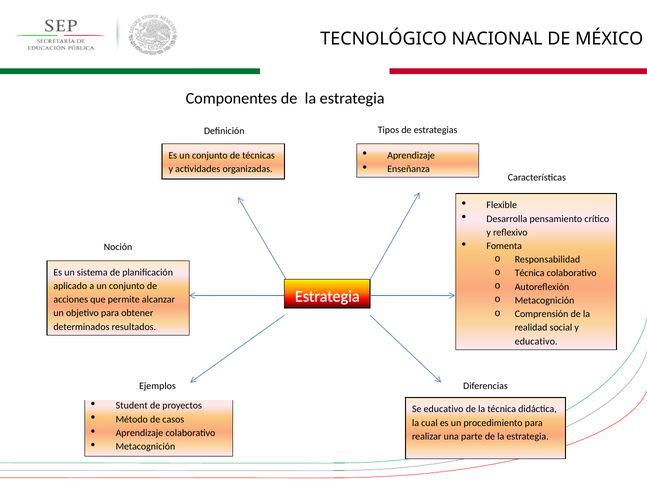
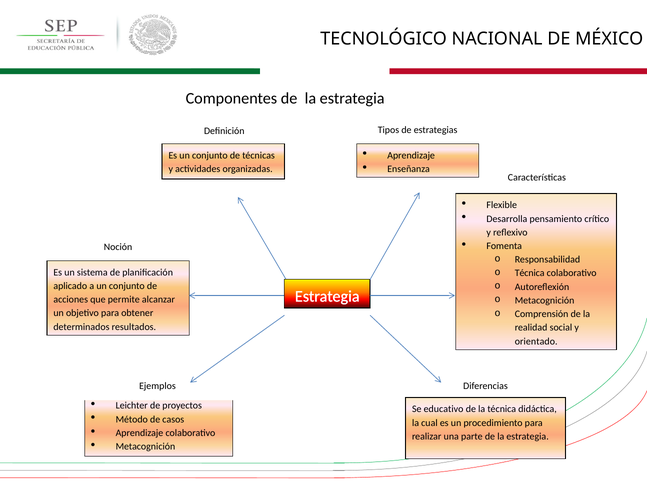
educativo: educativo -> orientado (536, 342)
Student: Student -> Leichter (132, 406)
